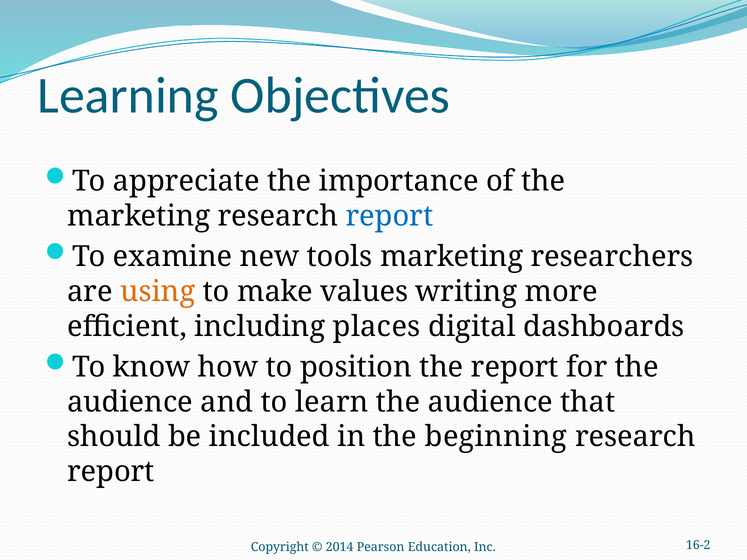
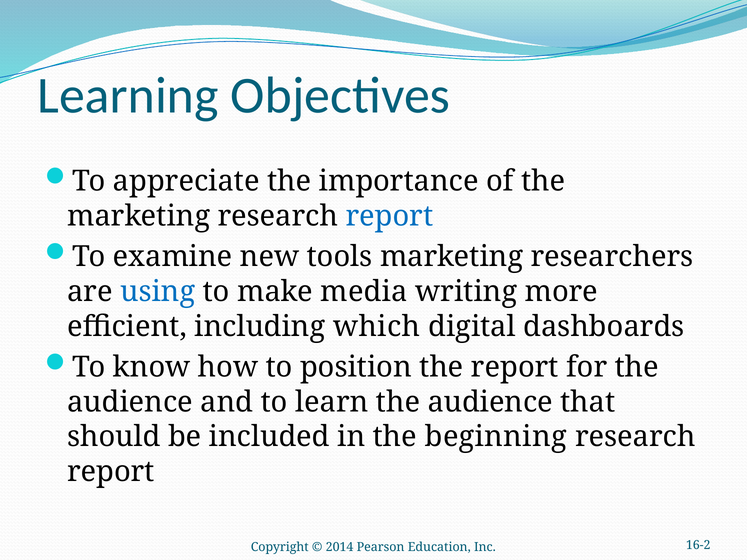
using colour: orange -> blue (158, 292)
values: values -> media (364, 292)
places: places -> which (377, 327)
